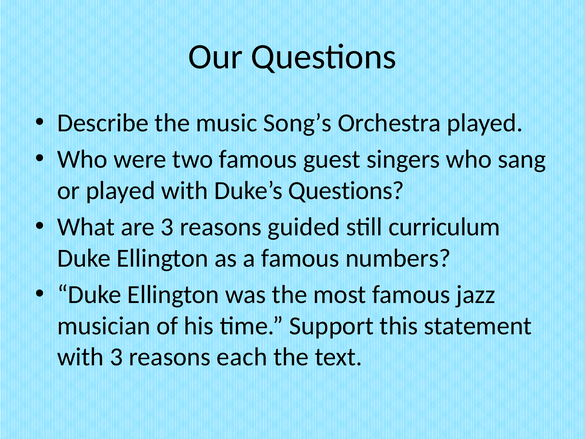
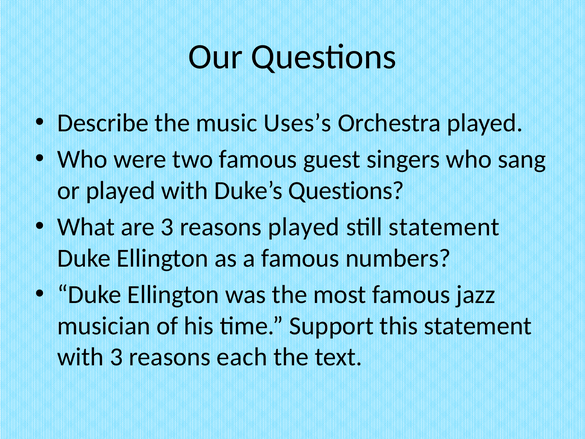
Song’s: Song’s -> Uses’s (297, 123)
reasons guided: guided -> played (304, 227)
still curriculum: curriculum -> statement (444, 227)
